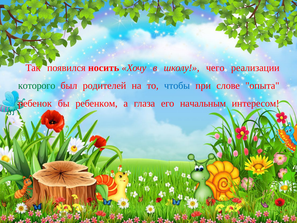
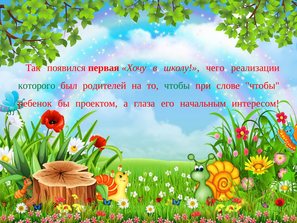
носить: носить -> первая (104, 68)
чтобы colour: blue -> green (177, 86)
слове опыта: опыта -> чтобы (262, 86)
ребенком: ребенком -> проектом (97, 103)
